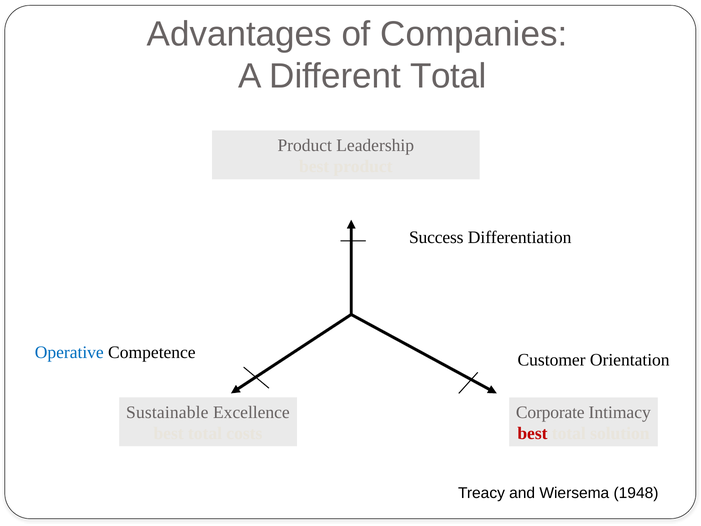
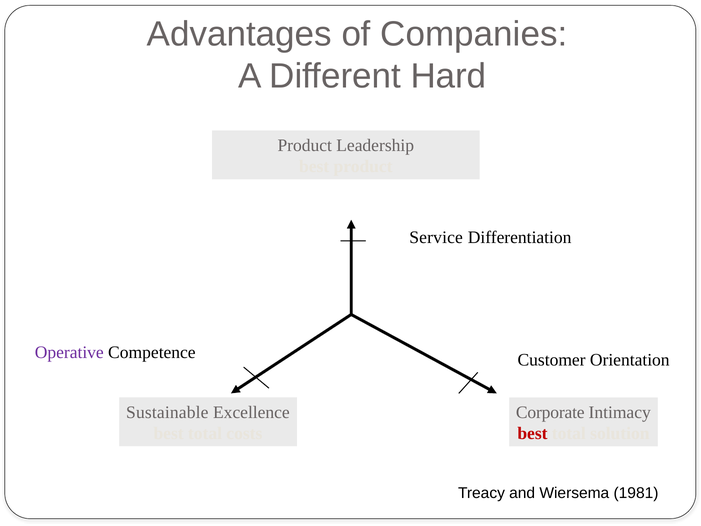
Different Total: Total -> Hard (448, 76)
Success: Success -> Service (436, 237)
Operative colour: blue -> purple (69, 353)
1948: 1948 -> 1981 (636, 493)
